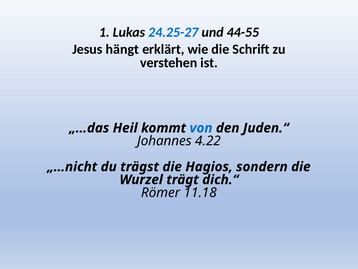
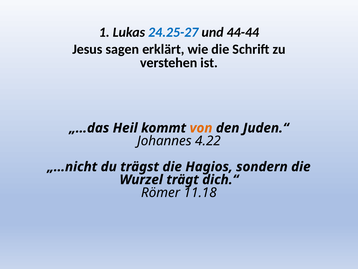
44-55: 44-55 -> 44-44 (243, 32)
hängt: hängt -> sagen (122, 49)
von colour: blue -> orange (201, 128)
